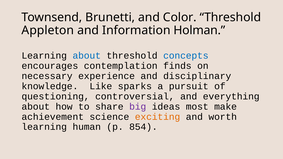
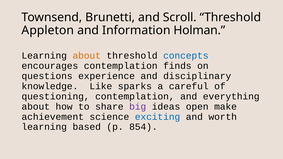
Color: Color -> Scroll (180, 17)
about colour: blue -> orange (87, 56)
necessary: necessary -> questions (47, 76)
pursuit: pursuit -> careful (189, 86)
questioning controversial: controversial -> contemplation (135, 96)
most: most -> open (197, 107)
exciting colour: orange -> blue (158, 117)
human: human -> based (87, 127)
